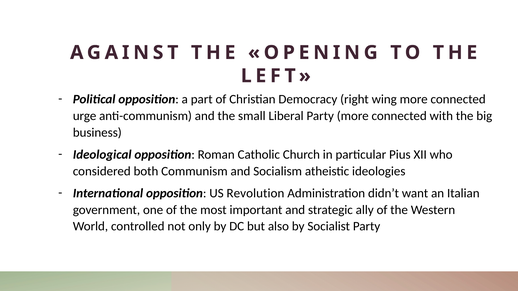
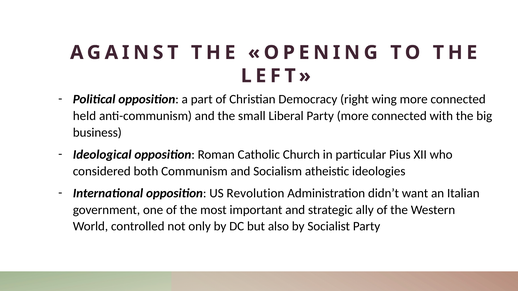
urge: urge -> held (84, 116)
